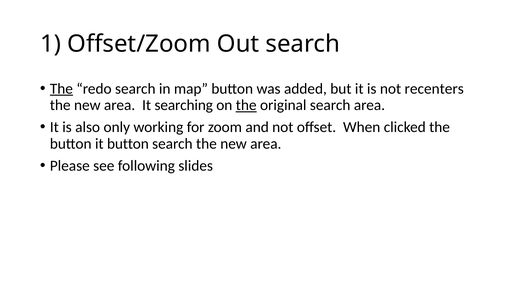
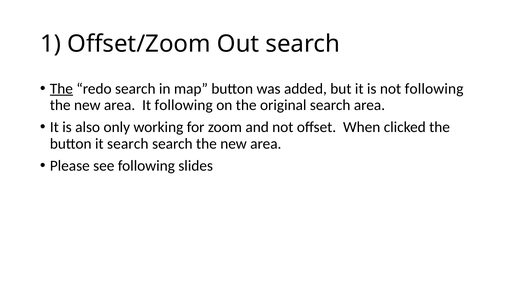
not recenters: recenters -> following (434, 89)
It searching: searching -> following (184, 105)
the underline: present -> none (246, 105)
it button: button -> search (128, 144)
